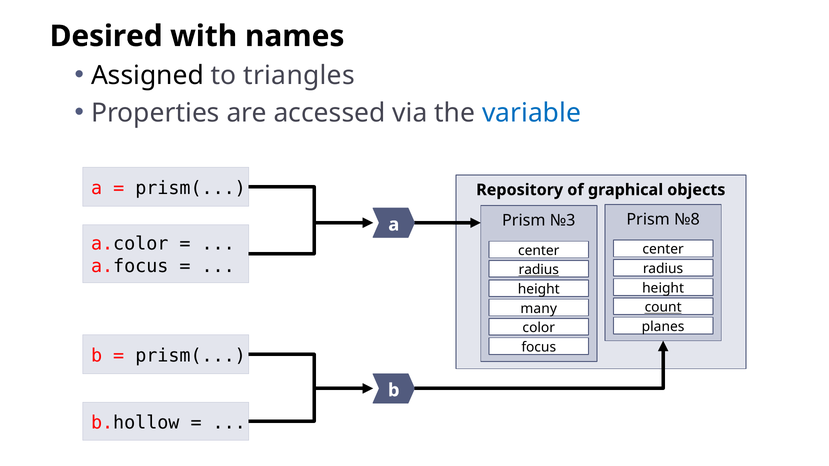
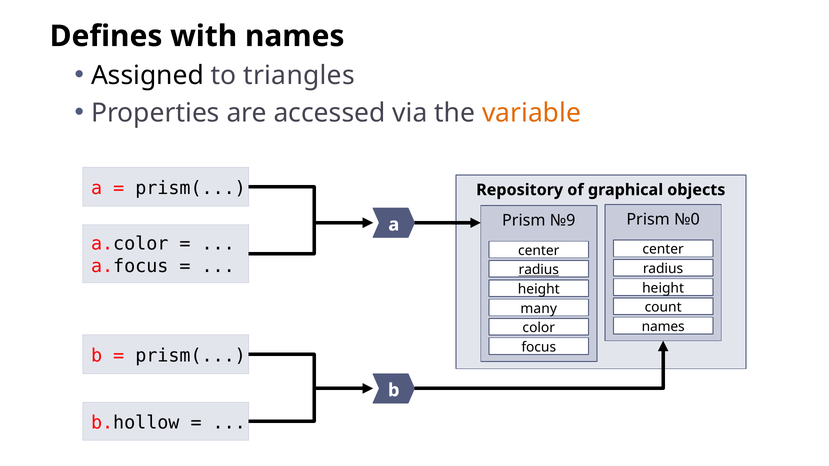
Desired: Desired -> Defines (106, 36)
variable colour: blue -> orange (531, 113)
№8: №8 -> №0 (687, 219)
№3: №3 -> №9 (563, 221)
count underline: present -> none (663, 308)
planes: planes -> names (663, 327)
